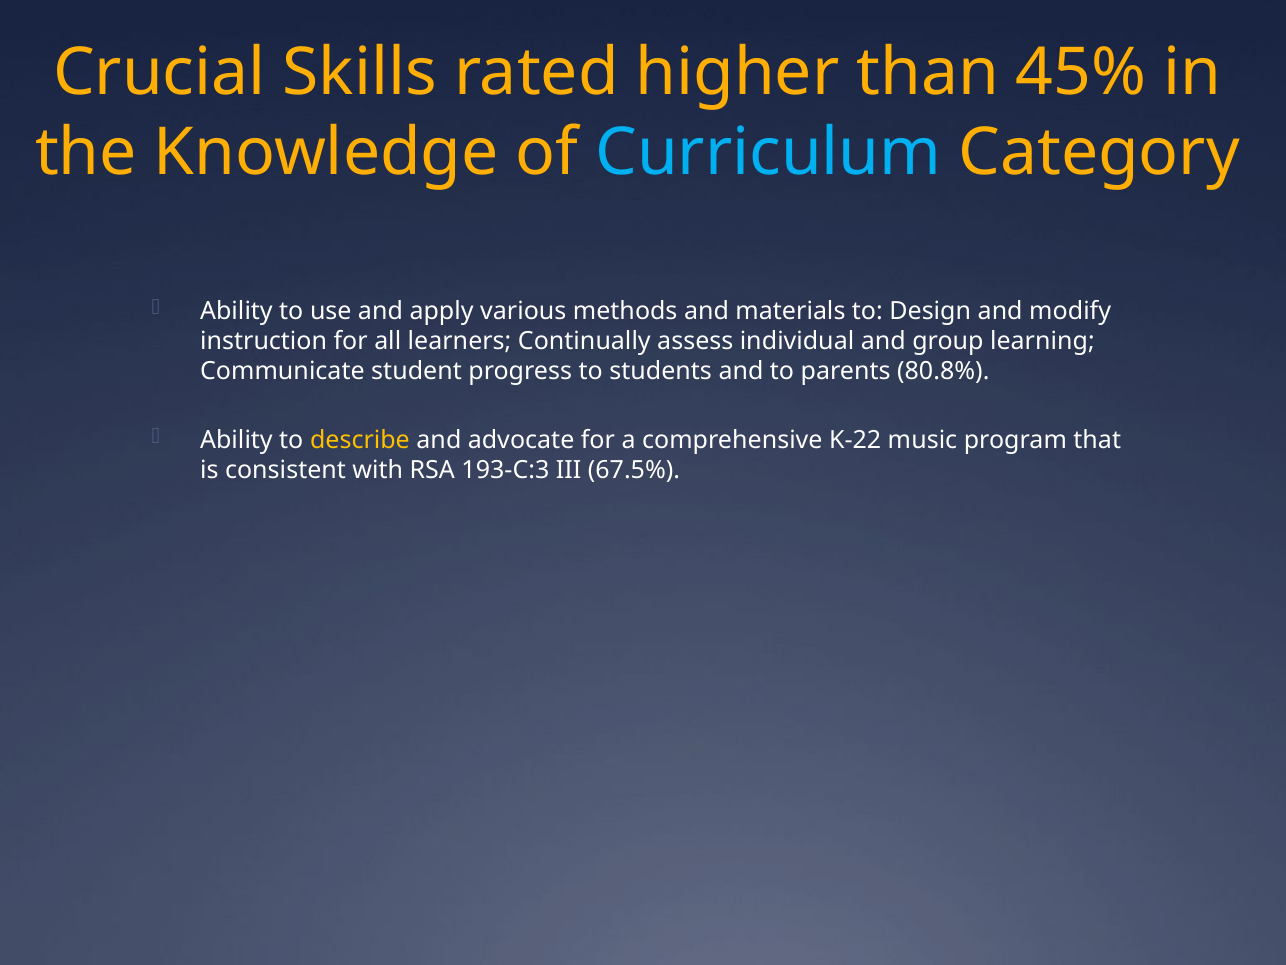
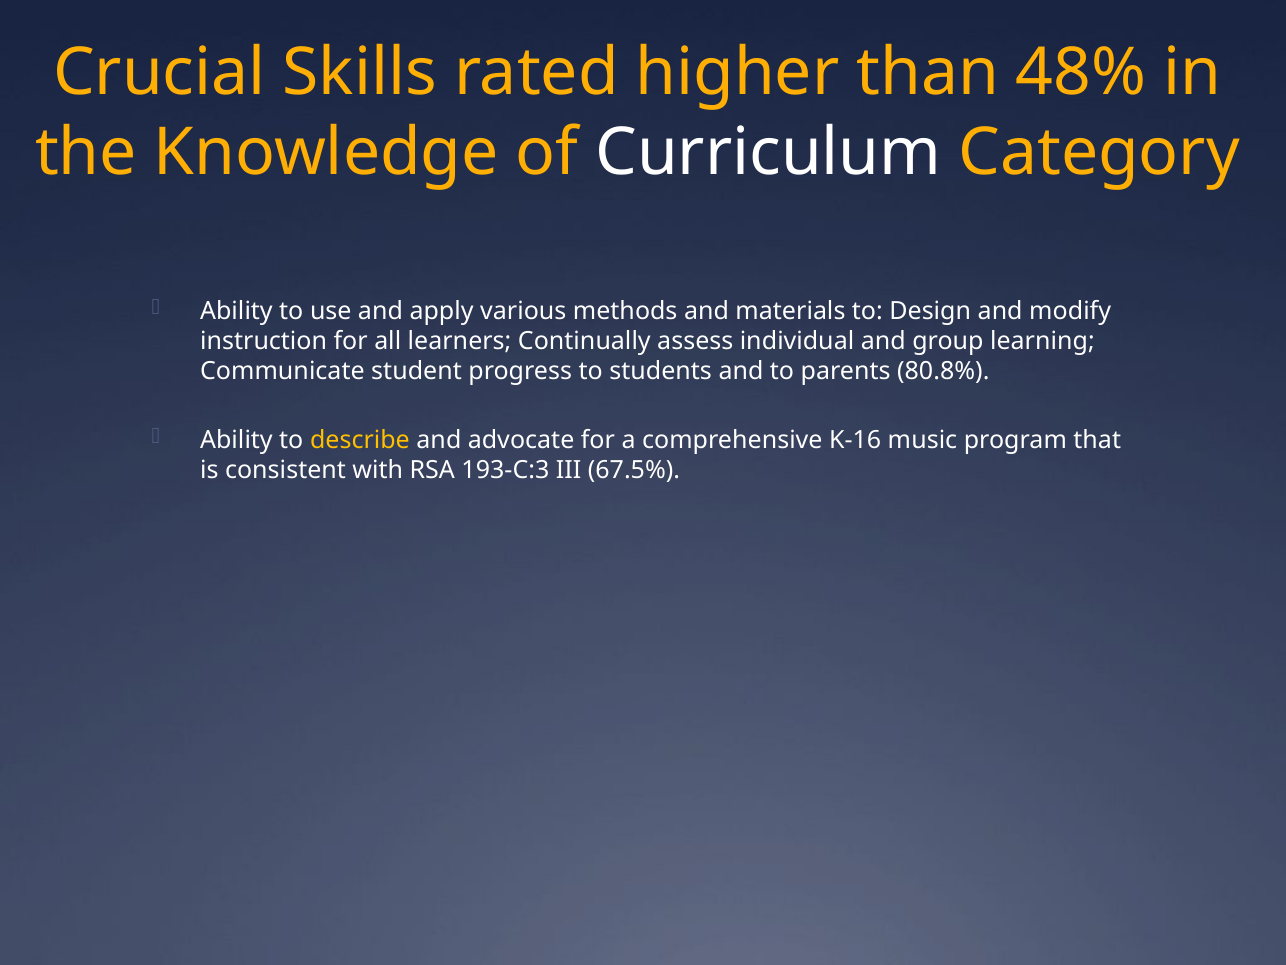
45%: 45% -> 48% (1081, 73)
Curriculum colour: light blue -> white (768, 152)
K-22: K-22 -> K-16 (855, 440)
